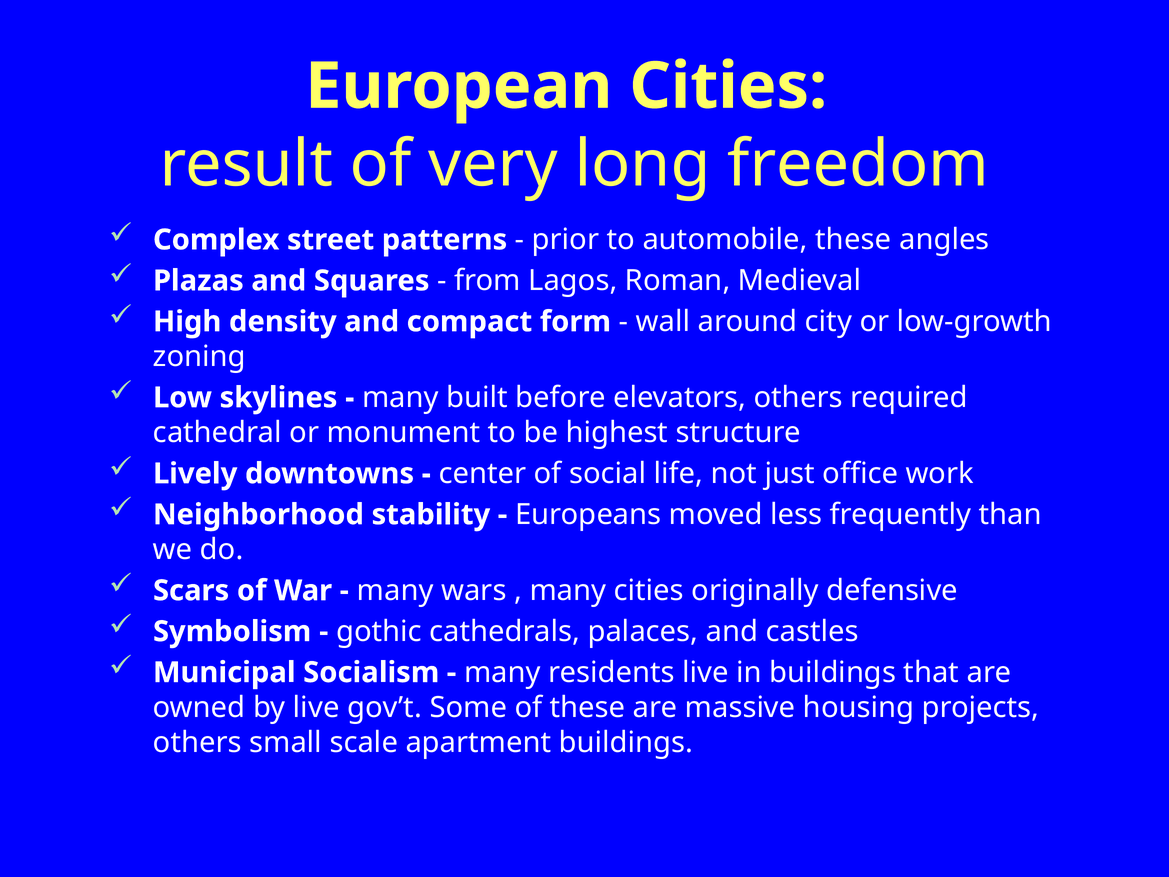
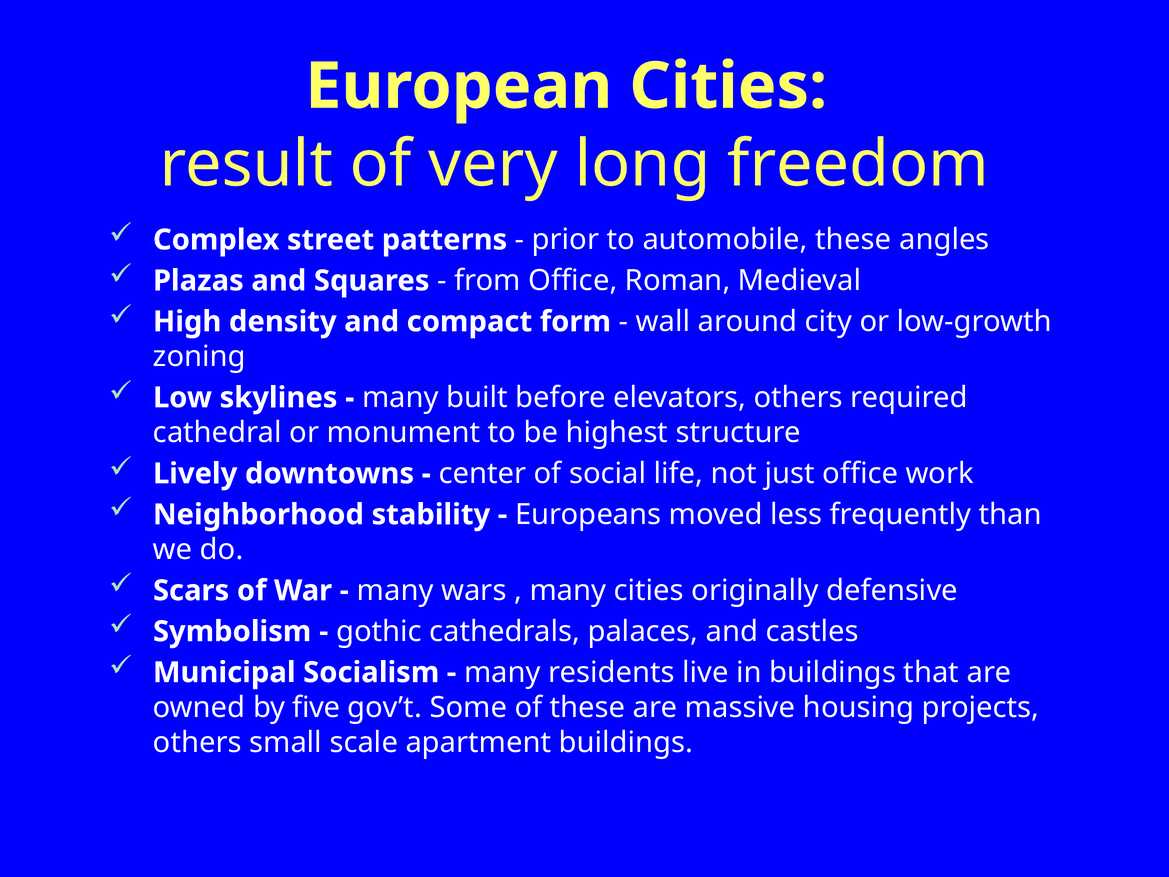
from Lagos: Lagos -> Office (573, 281)
by live: live -> five (316, 707)
